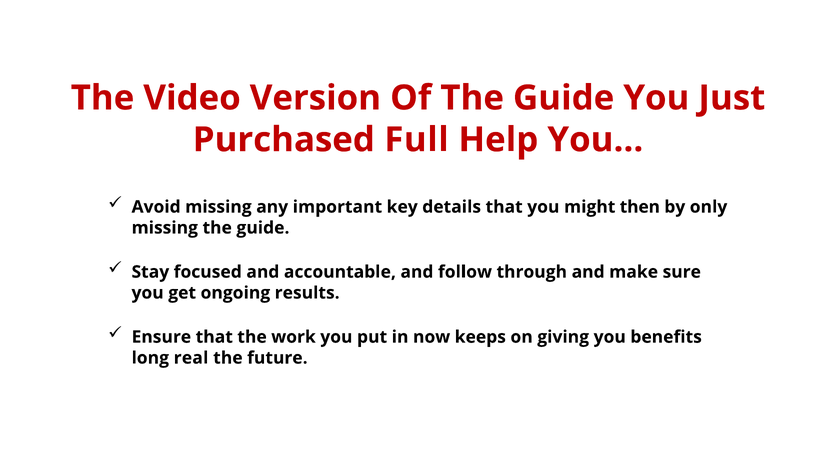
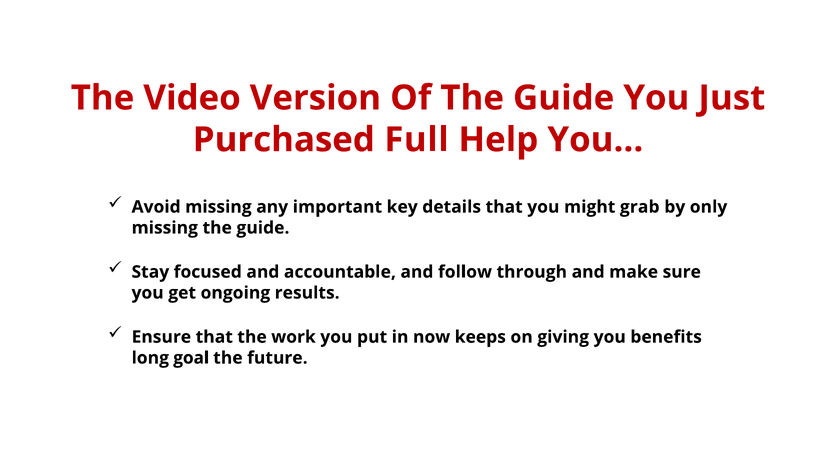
then: then -> grab (640, 207)
real: real -> goal (191, 358)
